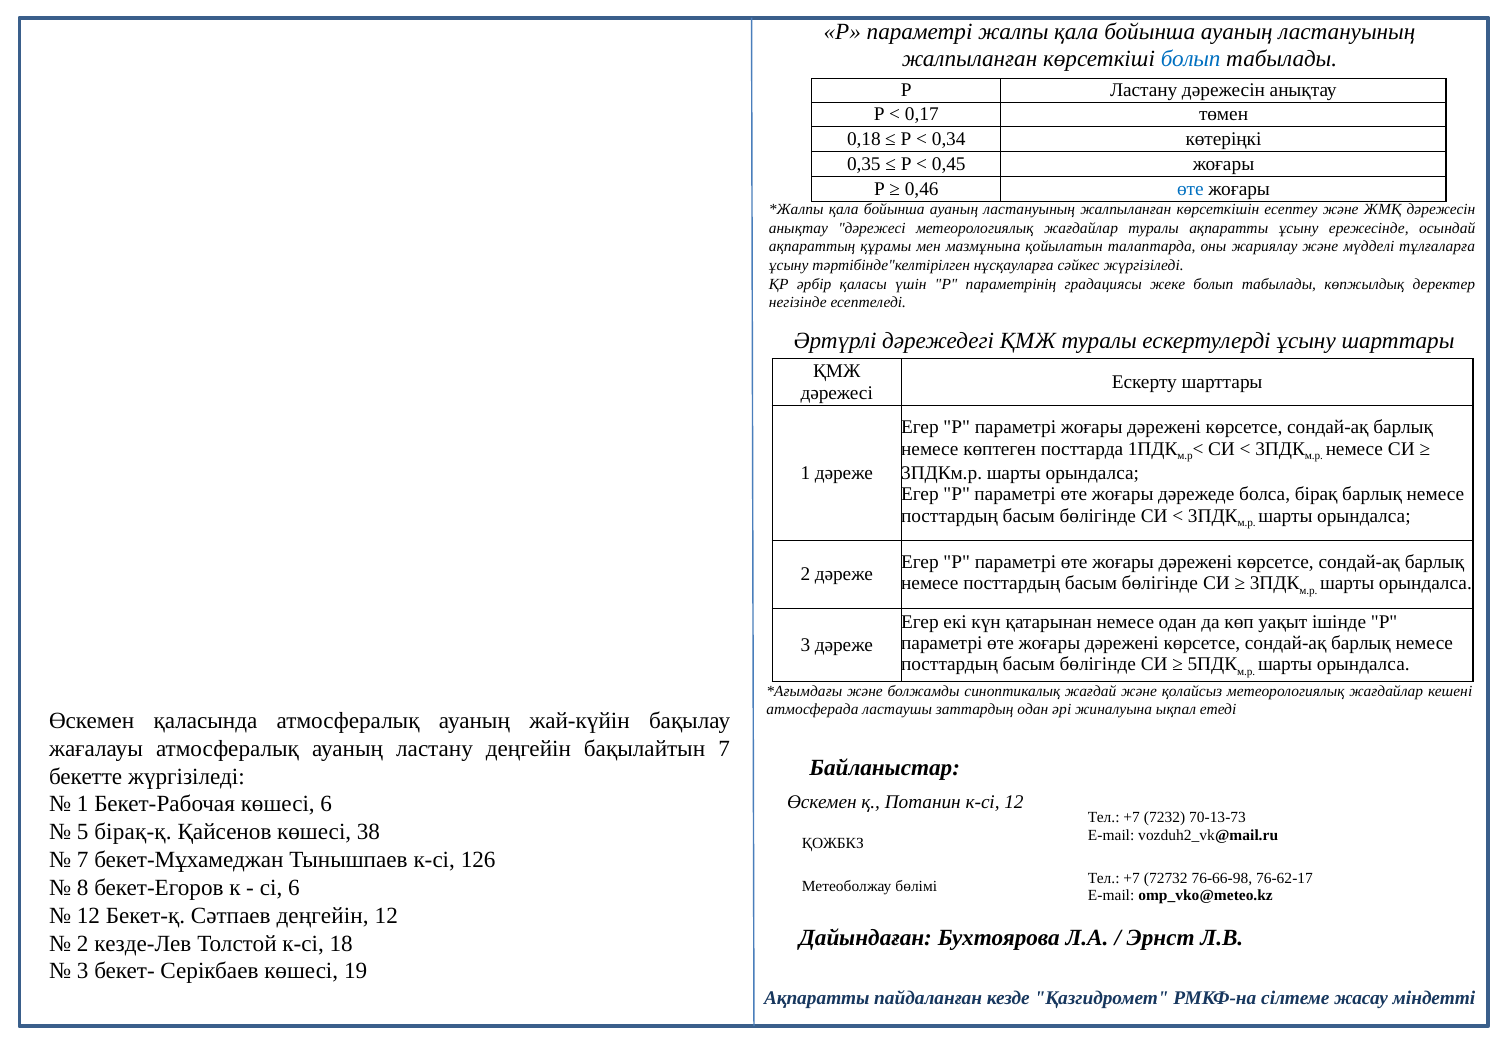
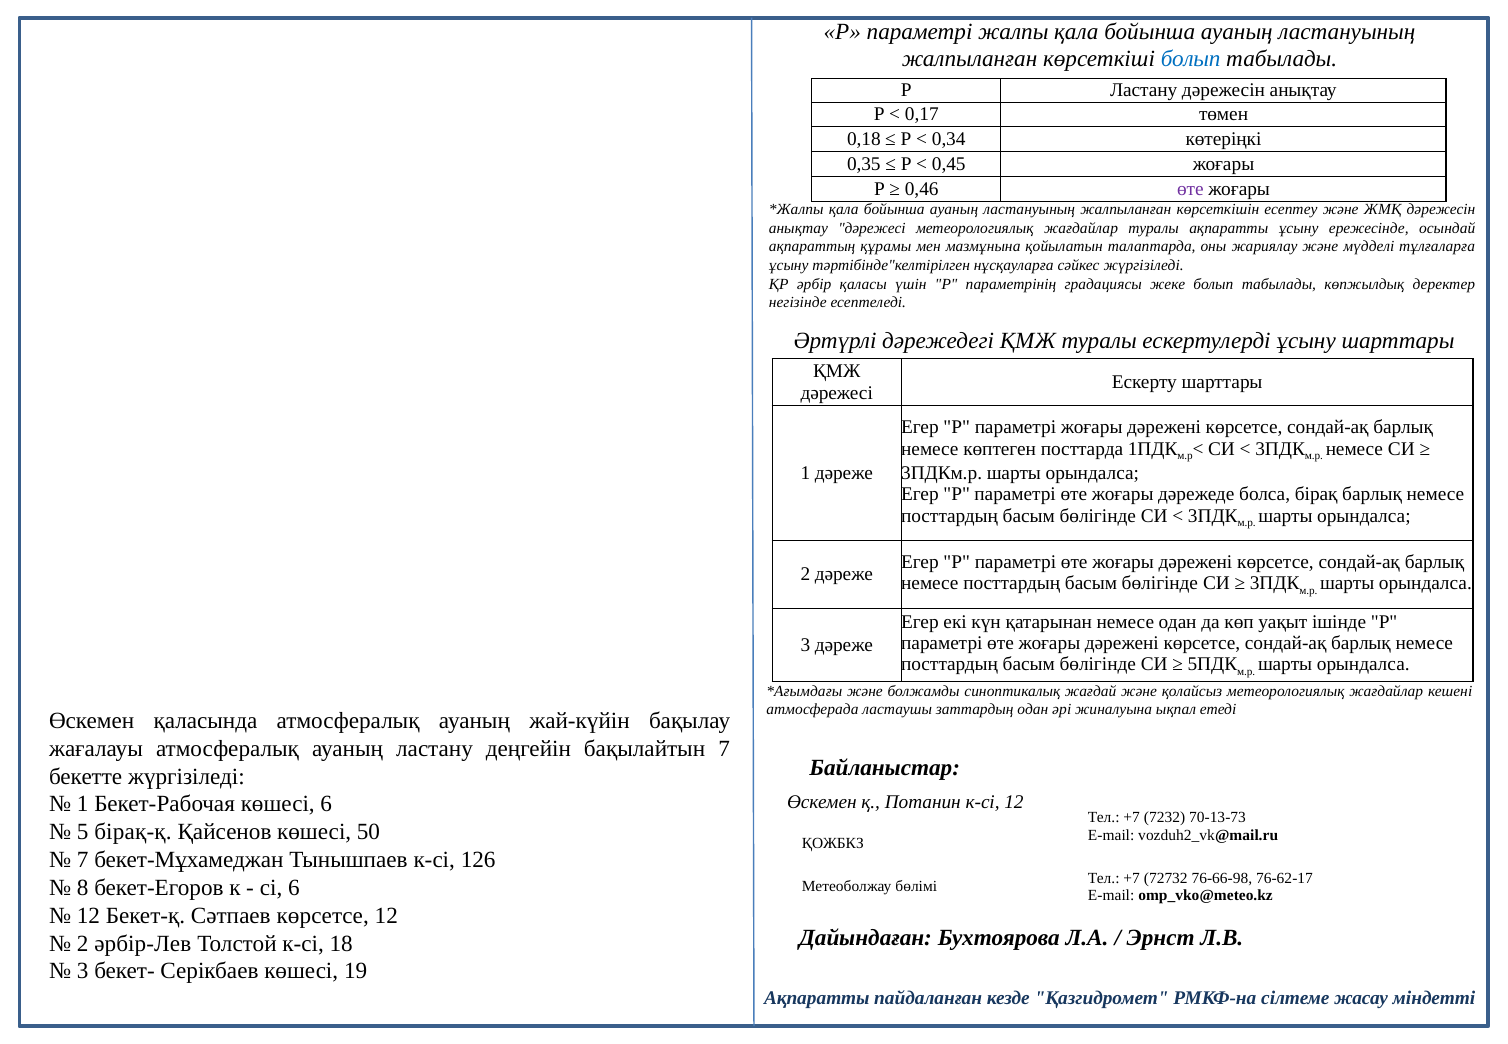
өте colour: blue -> purple (1190, 189)
38: 38 -> 50 (368, 832)
Сәтпаев деңгейін: деңгейін -> көрсетсе (323, 916)
кезде-Лев: кезде-Лев -> әрбір-Лев (143, 943)
